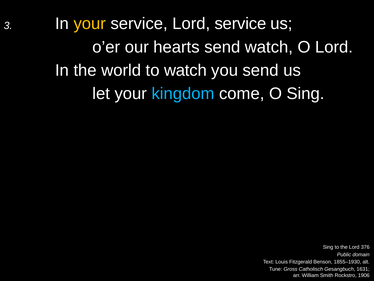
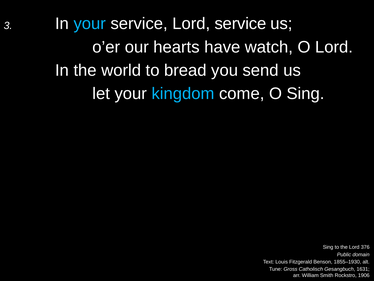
your colour: yellow -> light blue (90, 24)
hearts send: send -> have (222, 47)
to watch: watch -> bread (185, 70)
